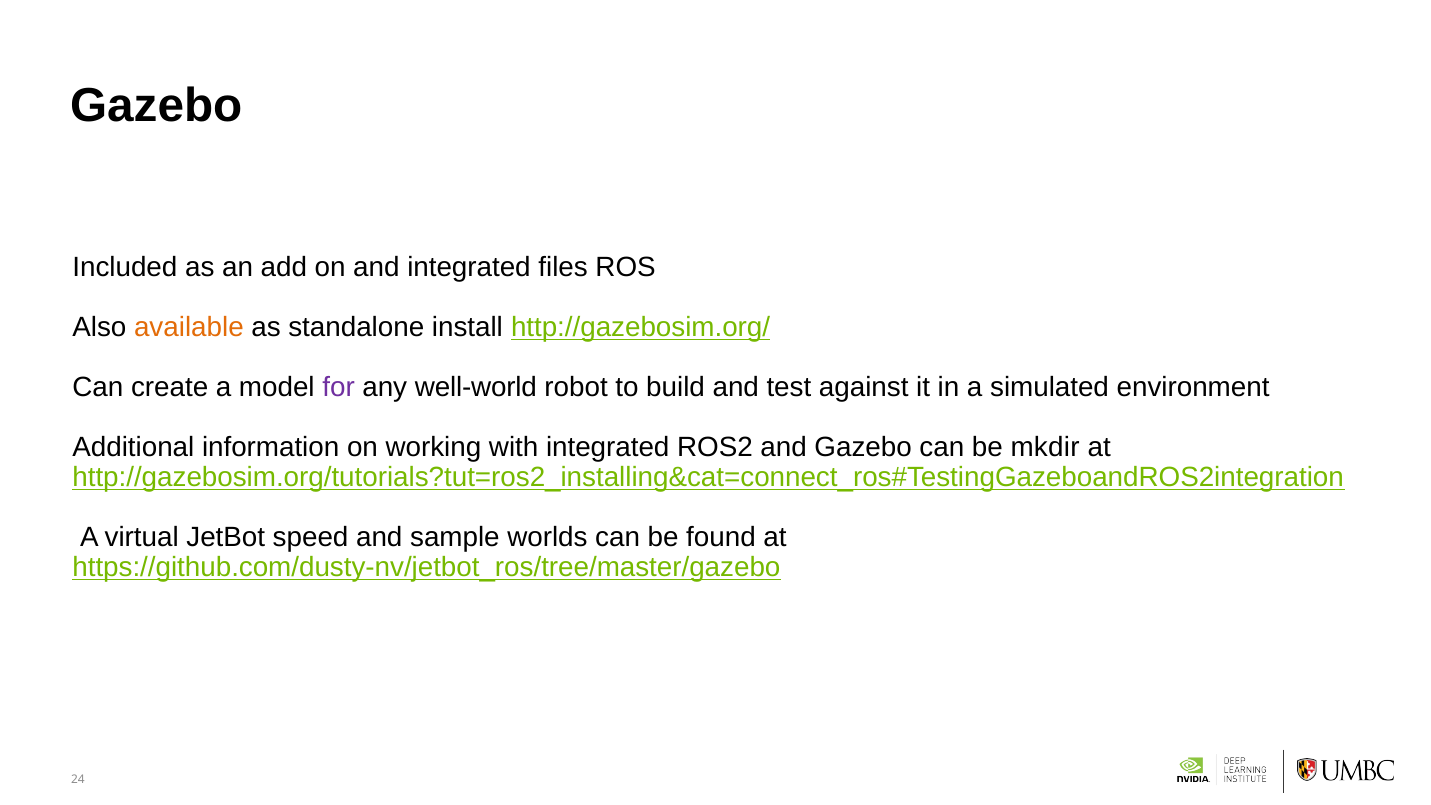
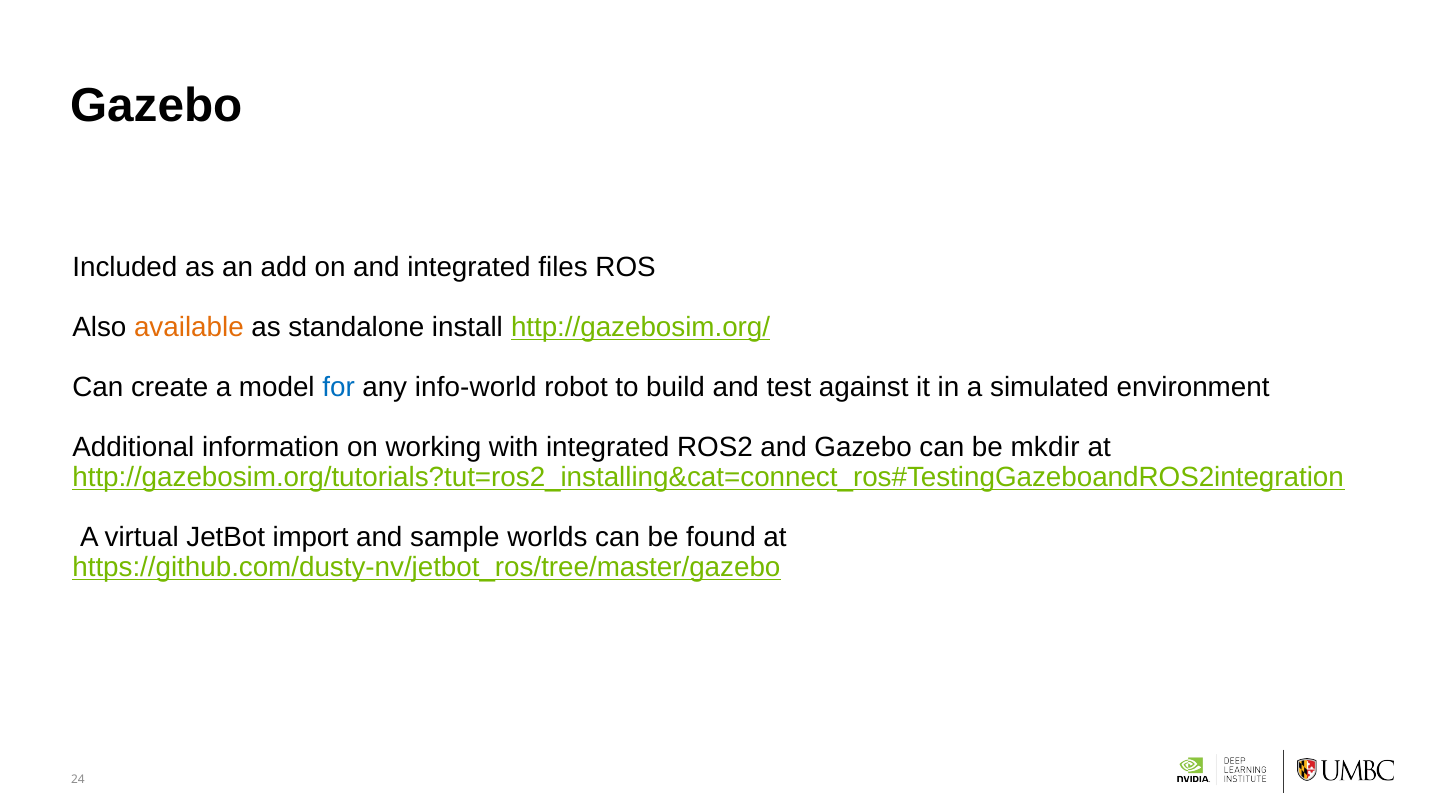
for colour: purple -> blue (339, 387)
well-world: well-world -> info-world (476, 387)
speed: speed -> import (311, 537)
